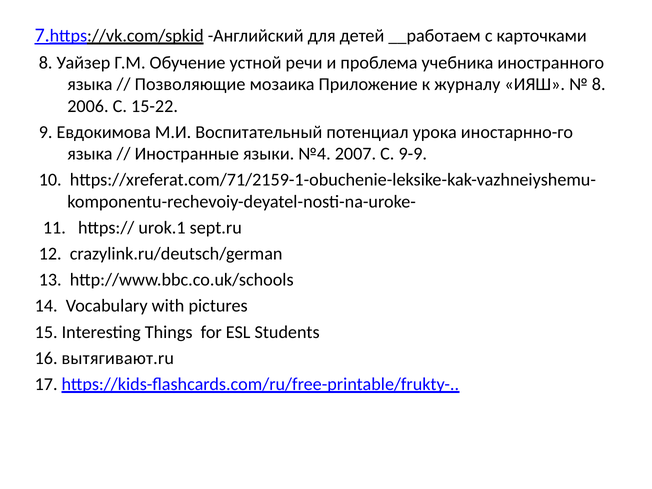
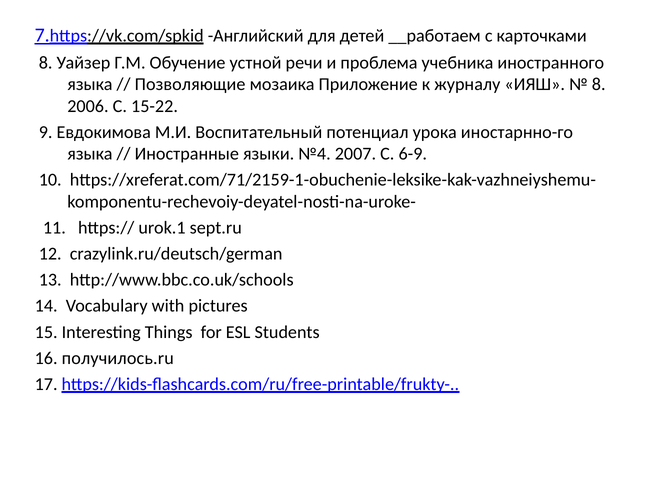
9-9: 9-9 -> 6-9 (413, 154)
вытягивают.ru: вытягивают.ru -> получилось.ru (118, 358)
